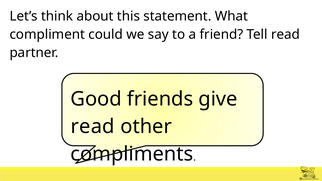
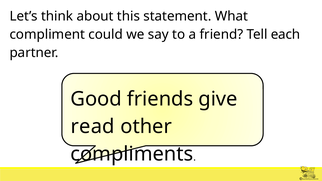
read: read -> each (285, 34)
